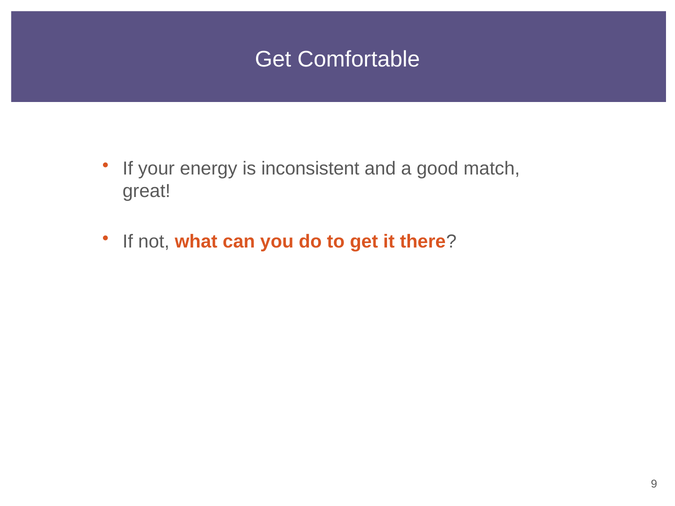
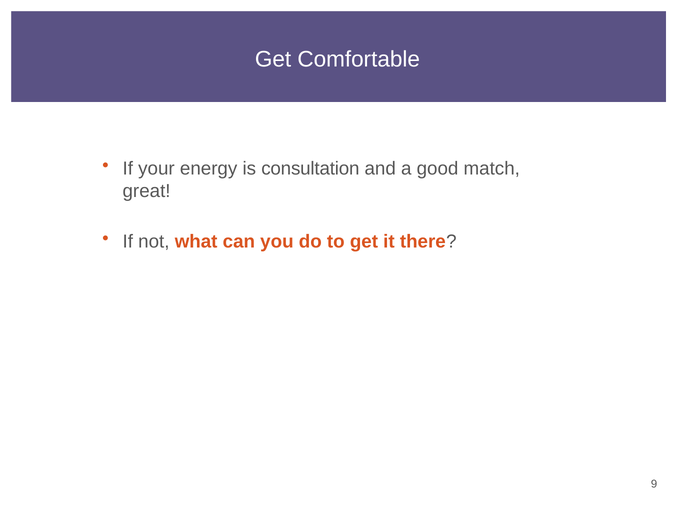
inconsistent: inconsistent -> consultation (310, 169)
